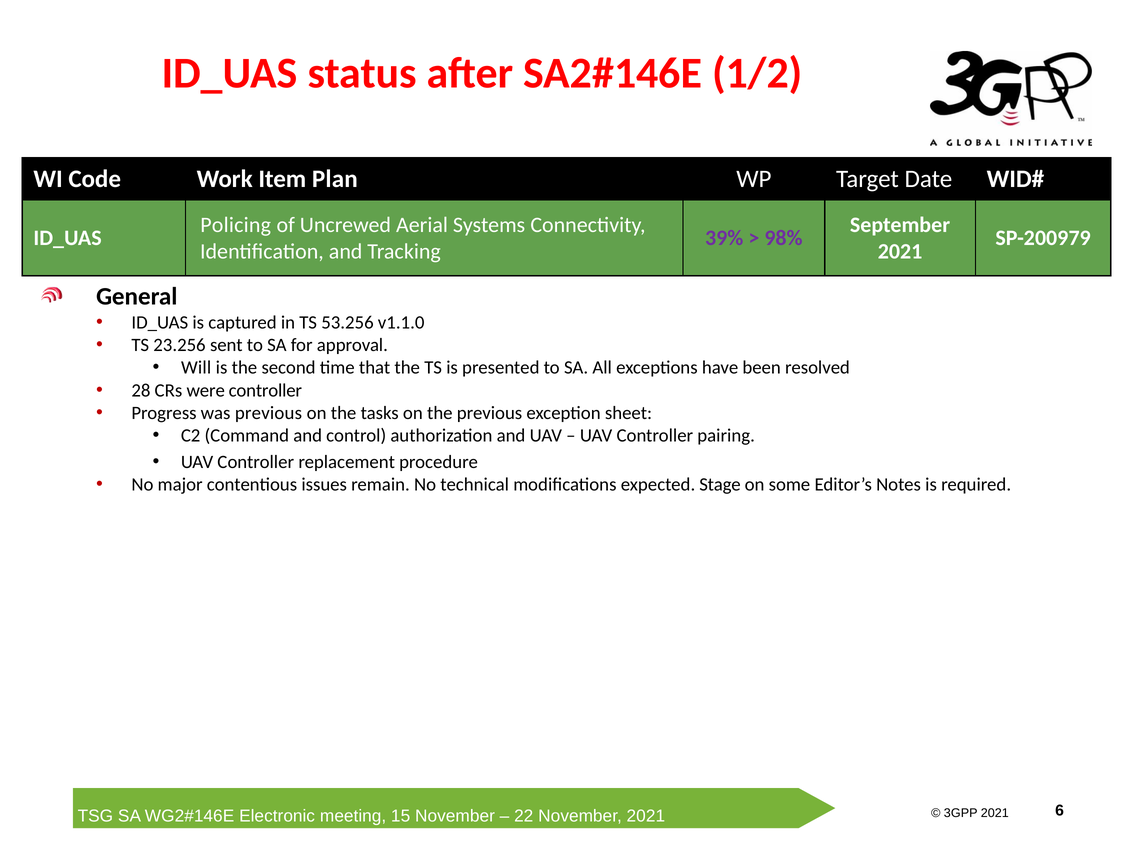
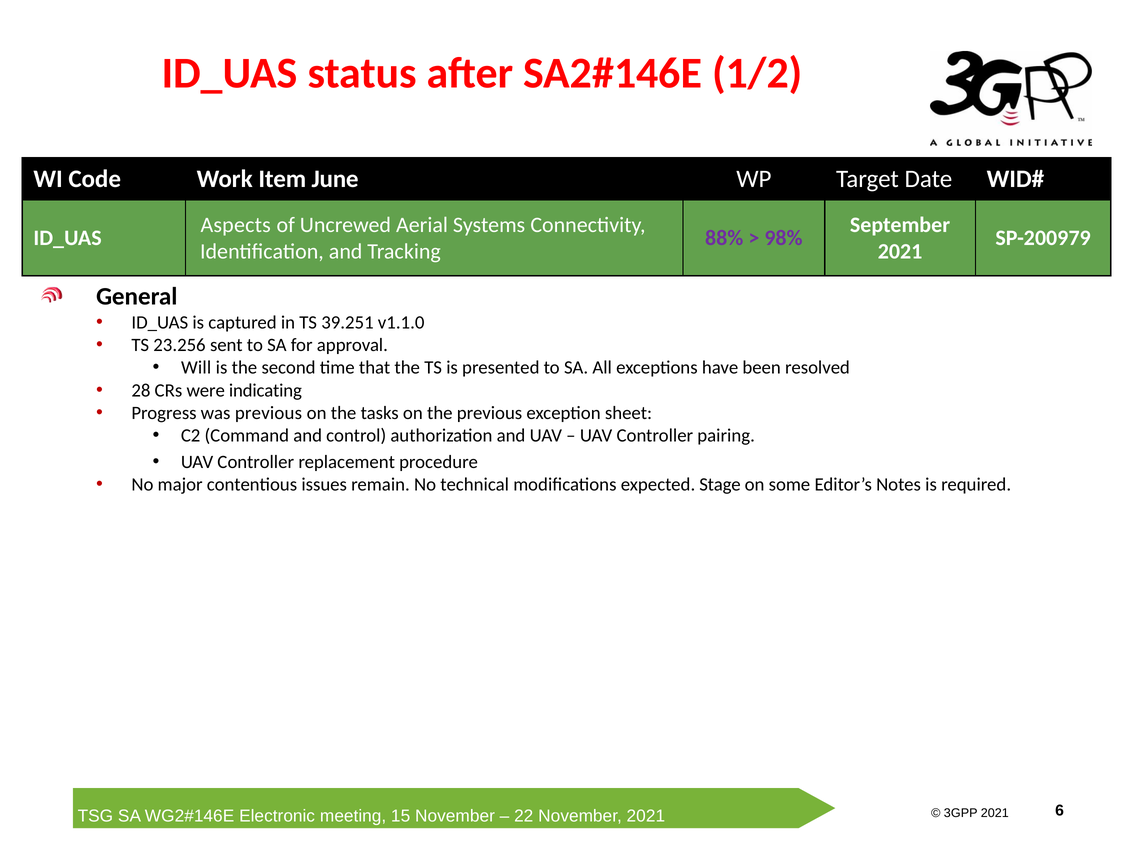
Plan: Plan -> June (335, 179)
Policing: Policing -> Aspects (236, 225)
39%: 39% -> 88% (724, 238)
53.256: 53.256 -> 39.251 (347, 322)
were controller: controller -> indicating (265, 390)
